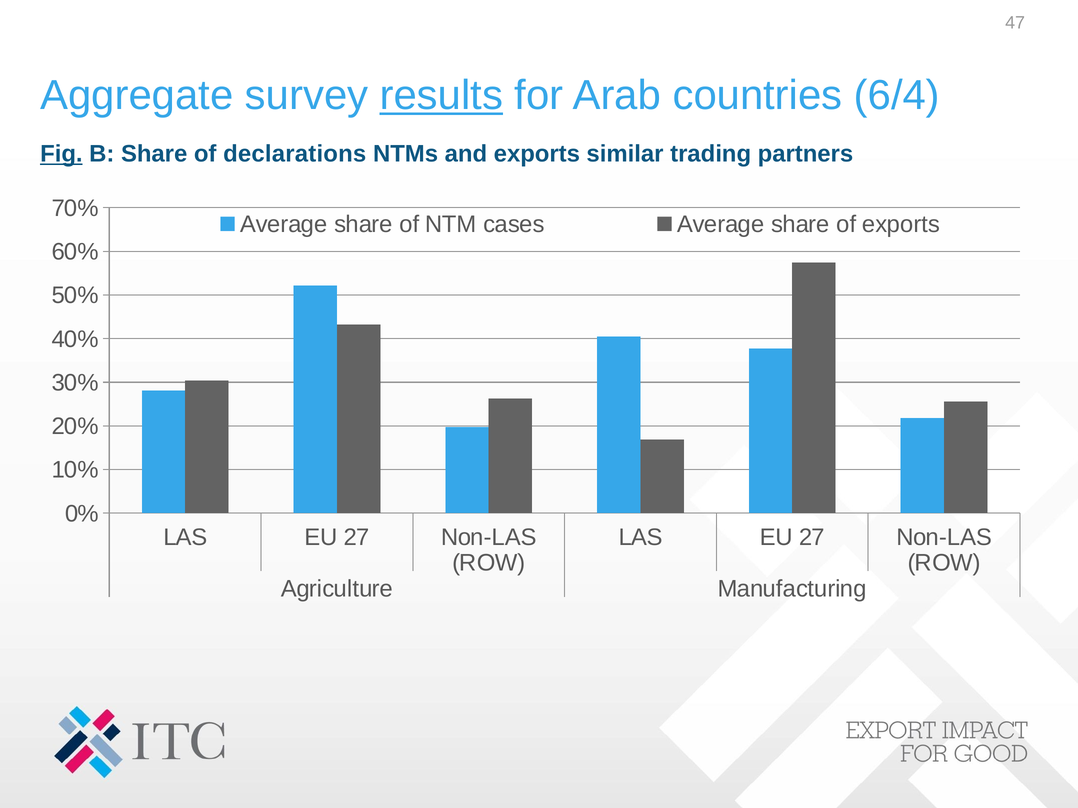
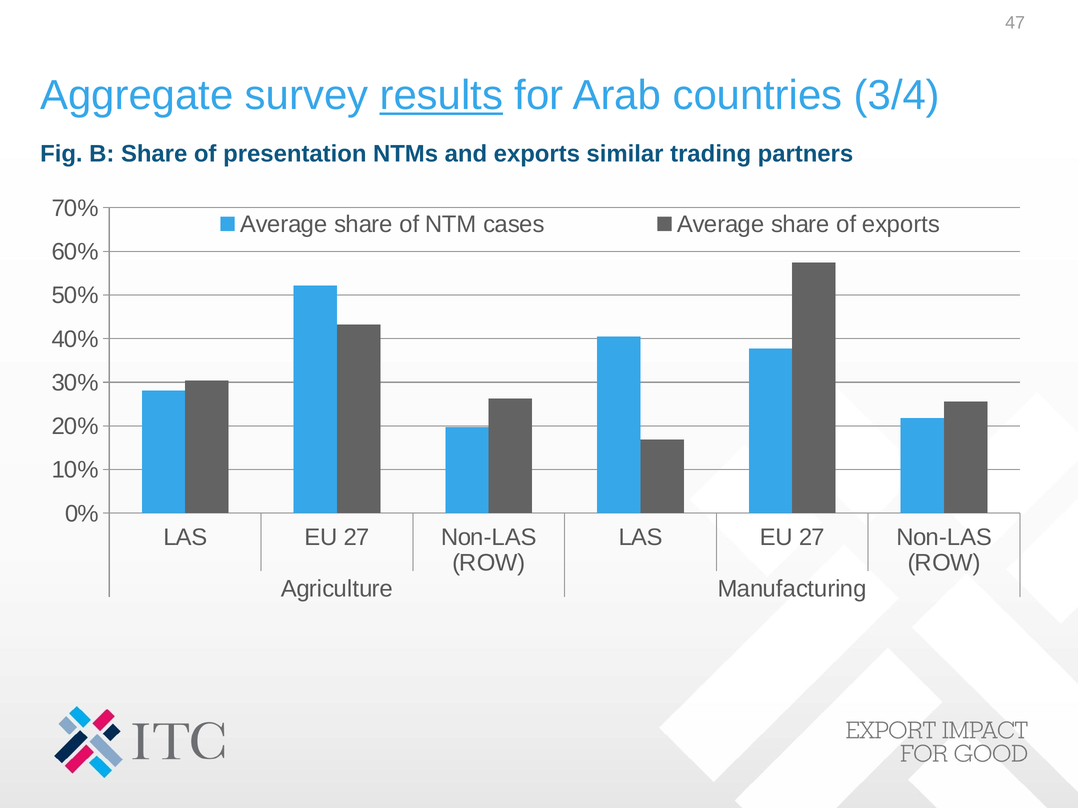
6/4: 6/4 -> 3/4 (897, 96)
Fig underline: present -> none (61, 154)
declarations: declarations -> presentation (295, 154)
